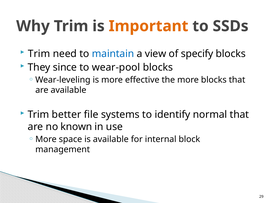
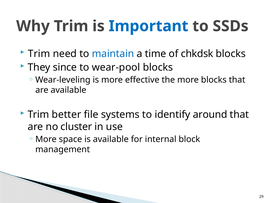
Important colour: orange -> blue (149, 26)
view: view -> time (156, 54)
specify: specify -> chkdsk (197, 54)
normal: normal -> around (210, 114)
known: known -> cluster (76, 126)
